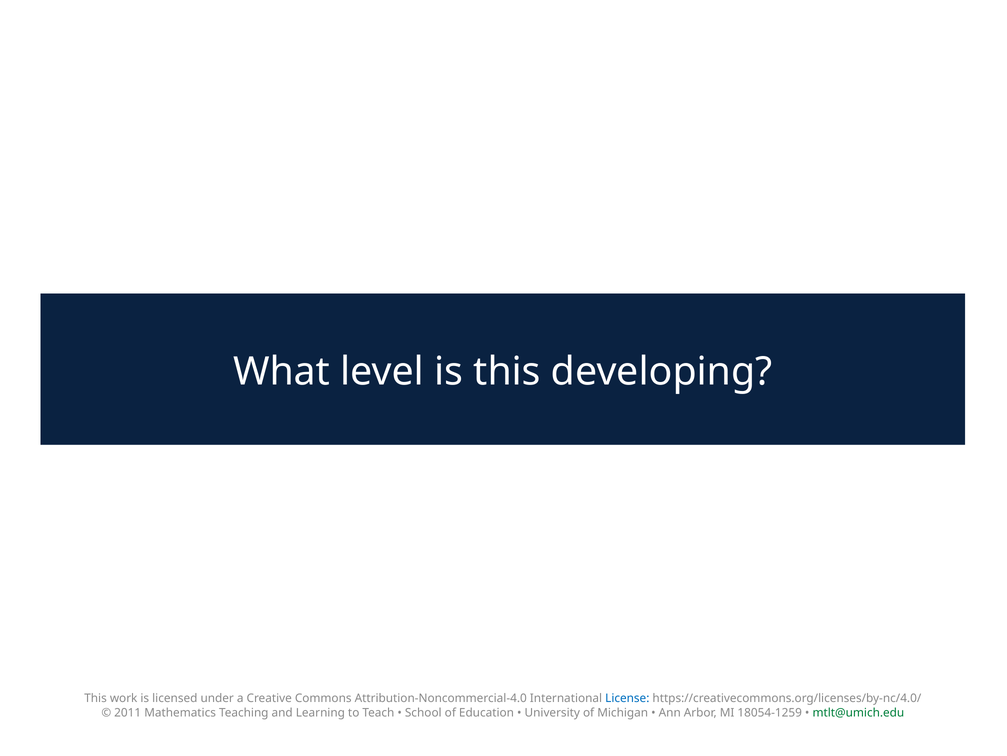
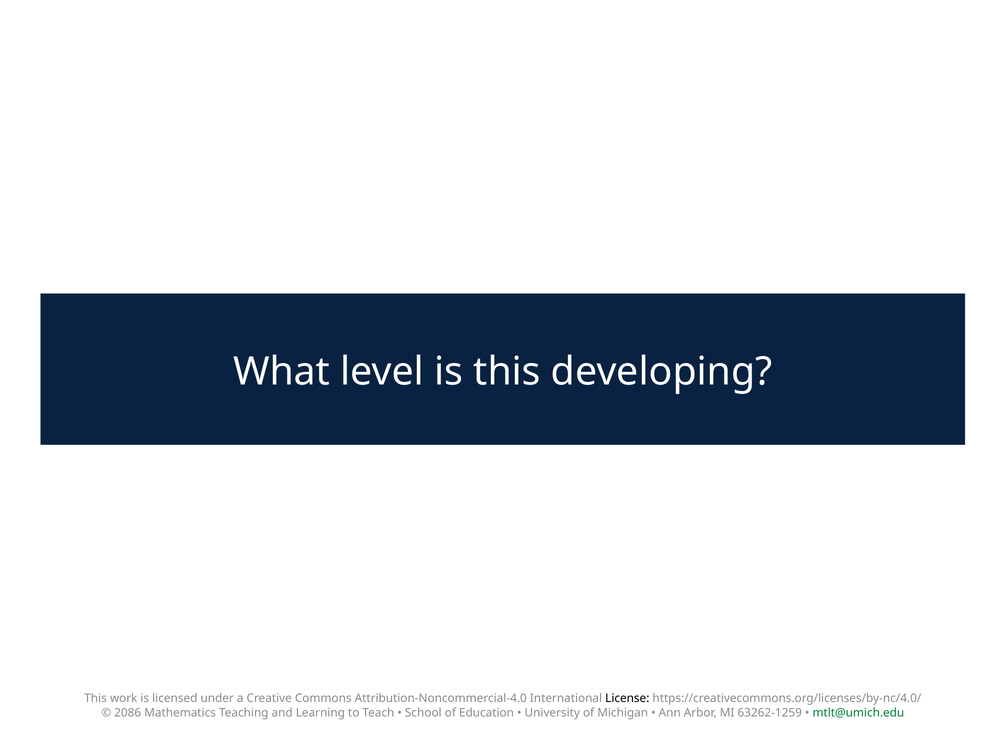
License colour: blue -> black (627, 698)
2011: 2011 -> 2086 (128, 712)
18054-1259: 18054-1259 -> 63262-1259 (770, 712)
